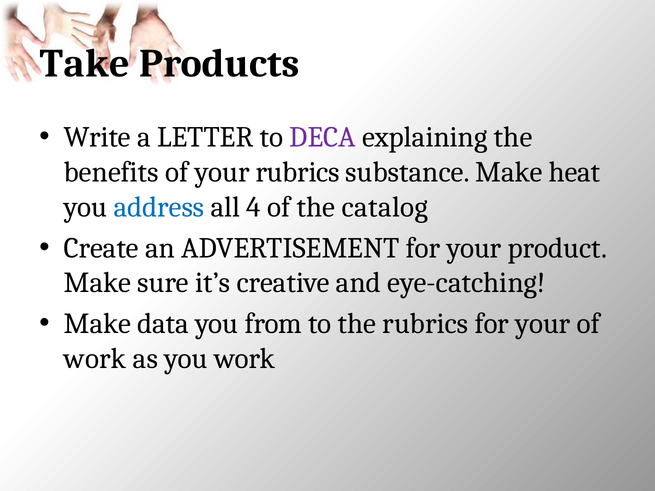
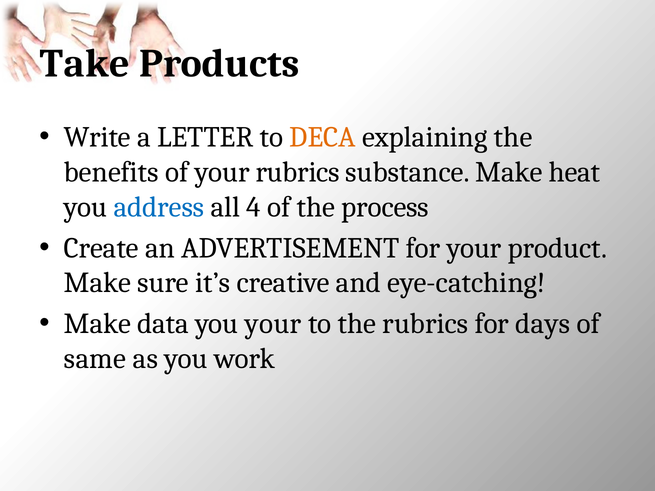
DECA colour: purple -> orange (323, 137)
catalog: catalog -> process (385, 207)
you from: from -> your (273, 324)
rubrics for your: your -> days (543, 324)
work: work -> same (95, 359)
